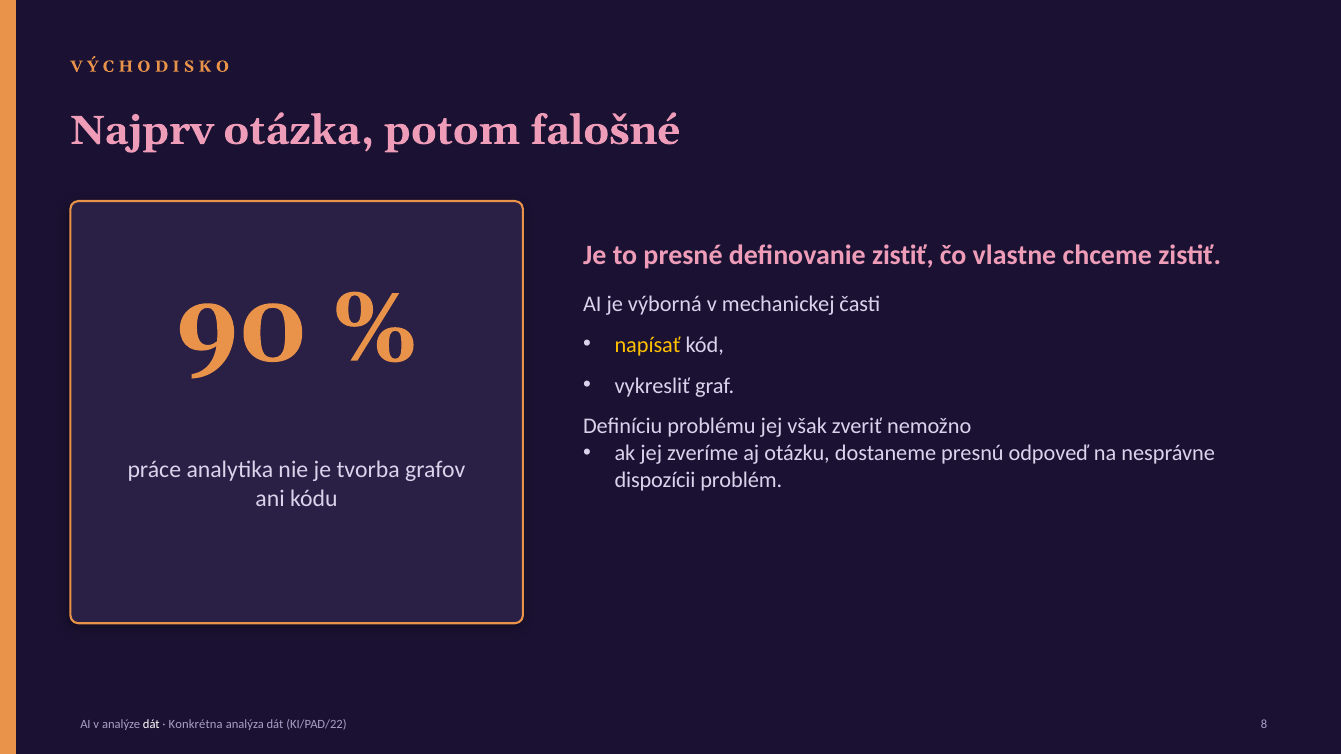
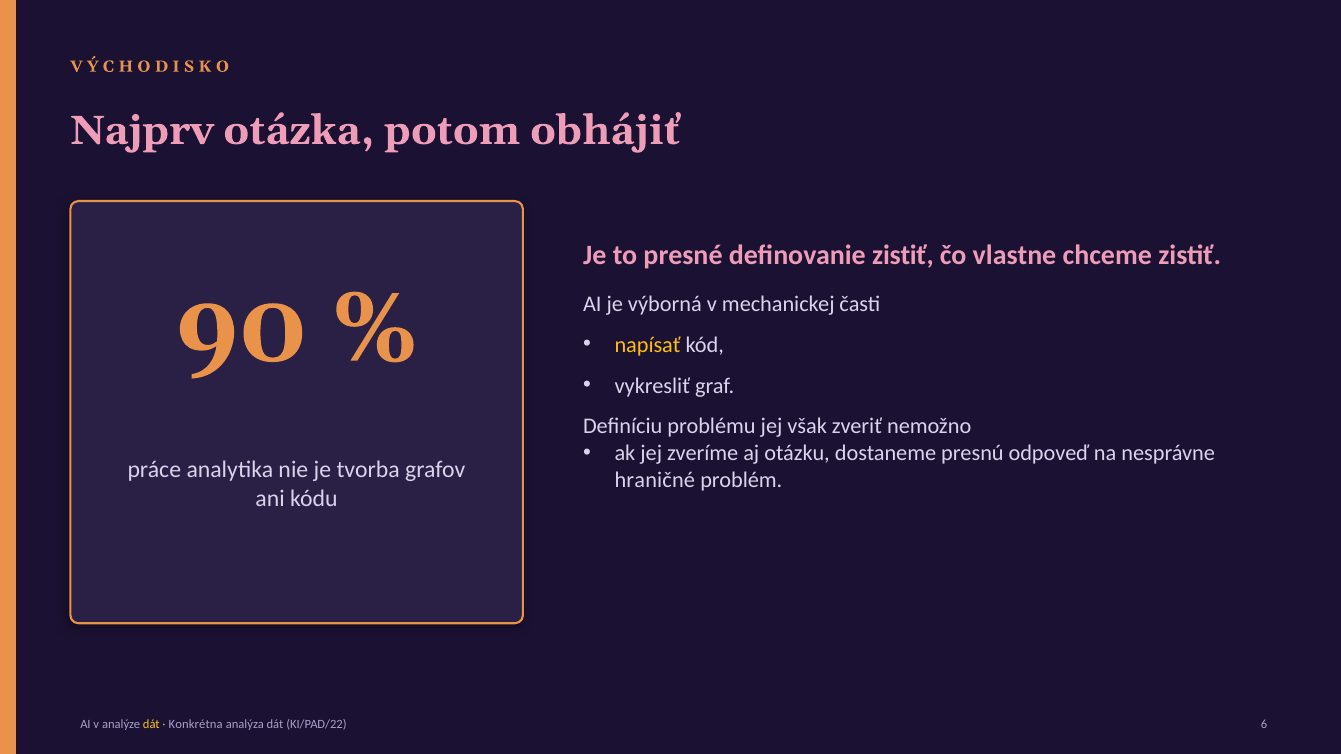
falošné: falošné -> obhájiť (605, 131)
dispozícii: dispozícii -> hraničné (655, 480)
dát colour: white -> yellow (151, 725)
8: 8 -> 6 (1264, 725)
